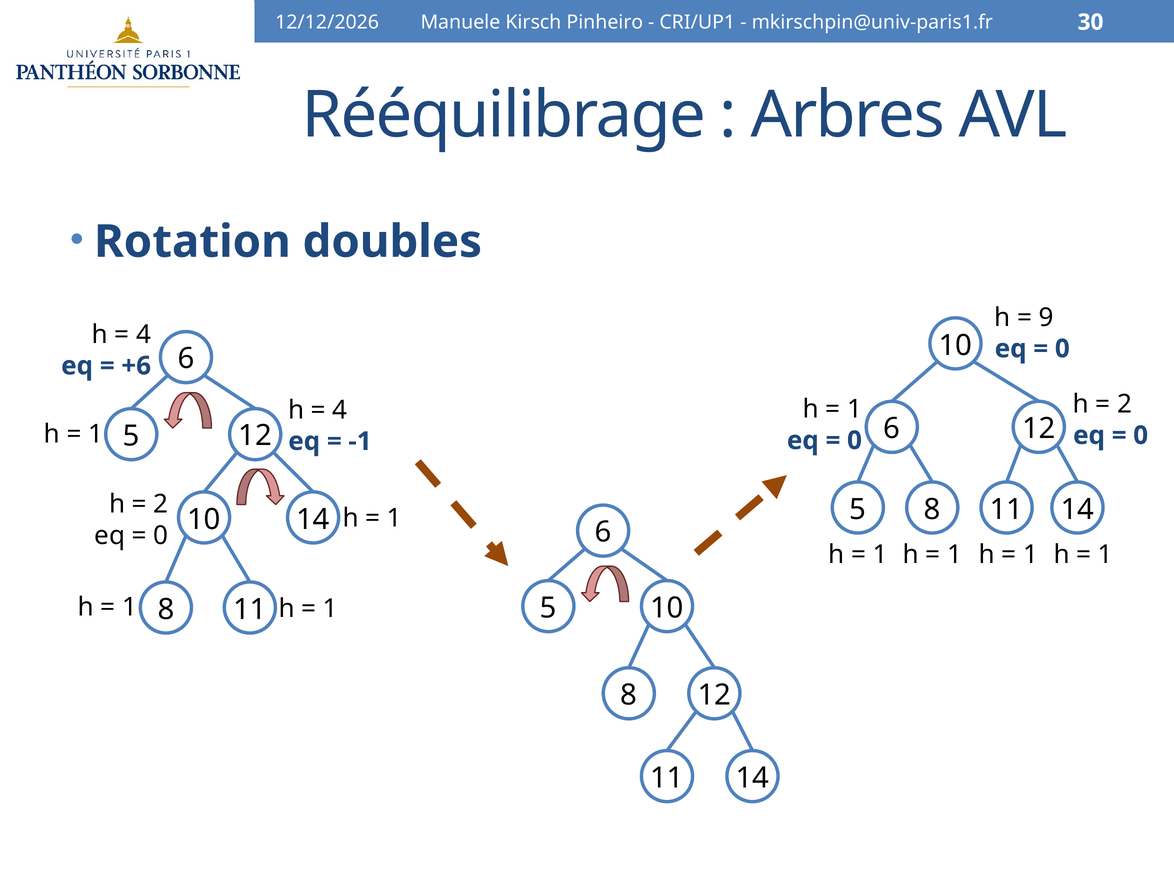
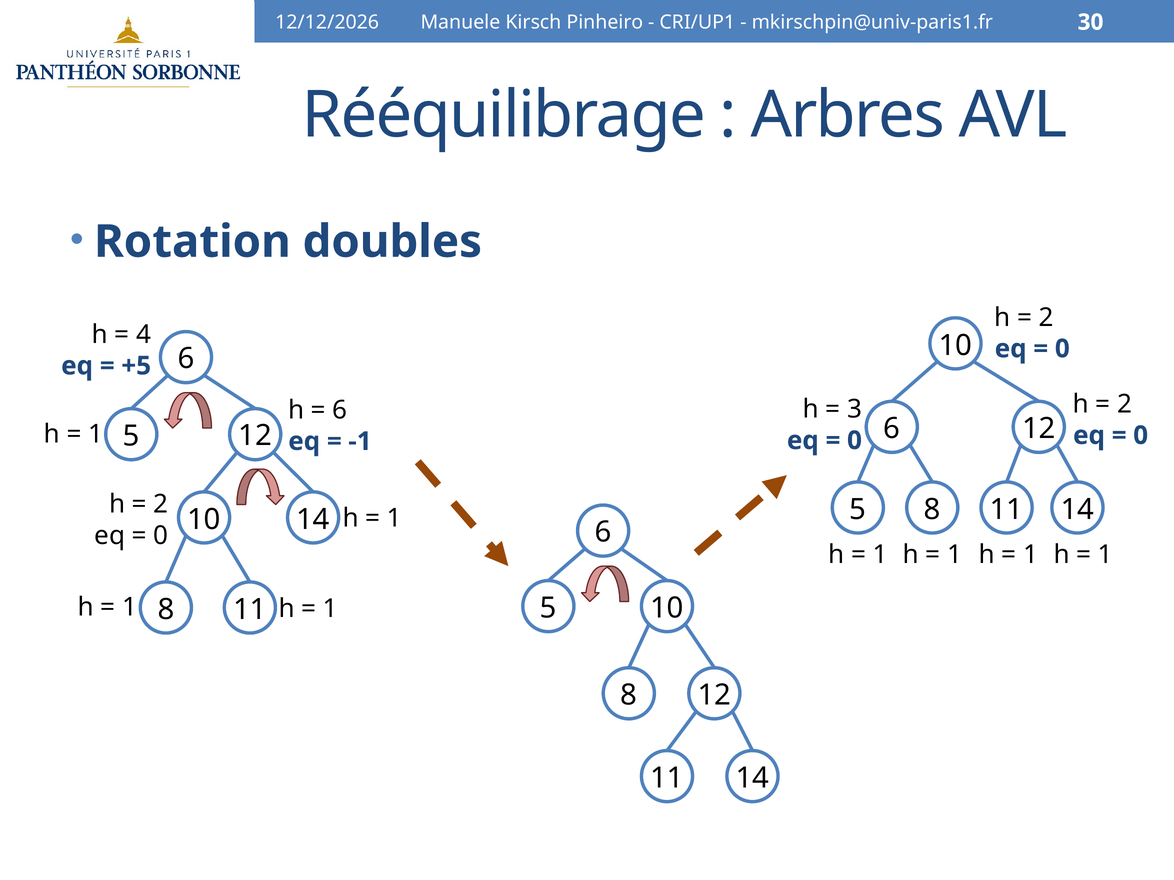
9: 9 -> 2 (1046, 318)
+6: +6 -> +5 (136, 366)
1: 1 -> 3 (855, 409)
4: 4 -> 6 (340, 410)
